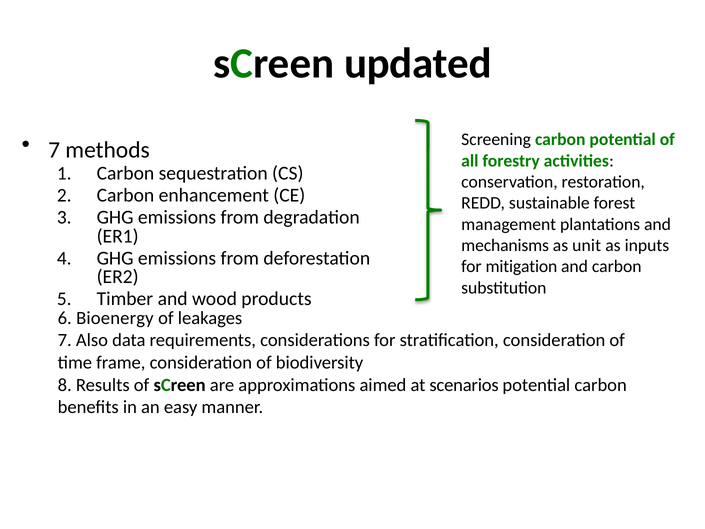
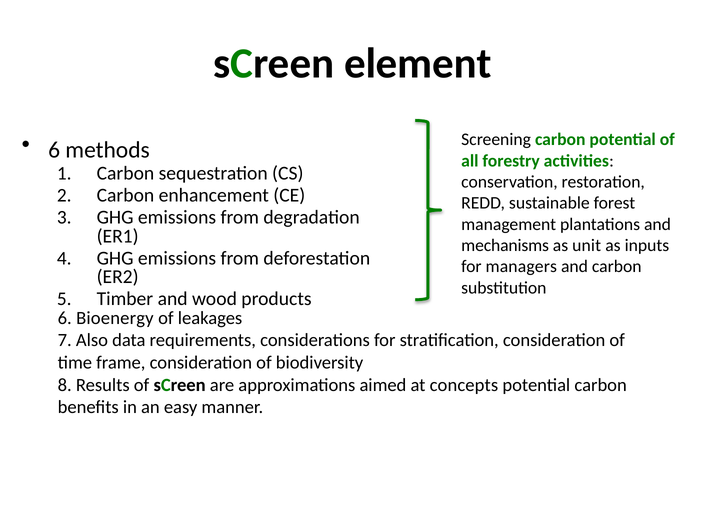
updated: updated -> element (418, 63)
7: 7 -> 6 (54, 150)
mitigation: mitigation -> managers (521, 266)
scenarios: scenarios -> concepts (464, 385)
